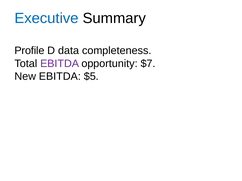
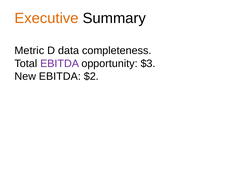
Executive colour: blue -> orange (47, 18)
Profile: Profile -> Metric (29, 51)
$7: $7 -> $3 (148, 64)
$5: $5 -> $2 (91, 77)
